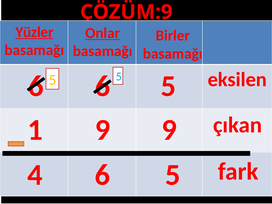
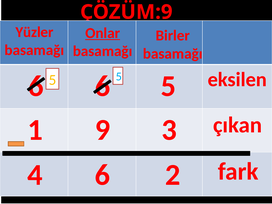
Yüzler underline: present -> none (34, 32)
9 9: 9 -> 3 (169, 130)
6 5: 5 -> 2 (173, 175)
